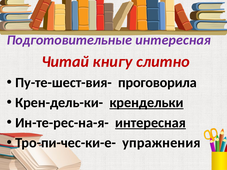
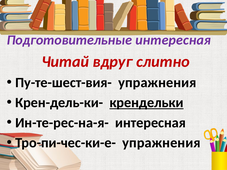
книгу: книгу -> вдруг (113, 62)
Пу-те-шест-вия- проговорила: проговорила -> упражнения (157, 83)
интересная underline: present -> none (151, 123)
